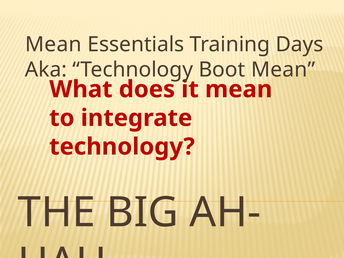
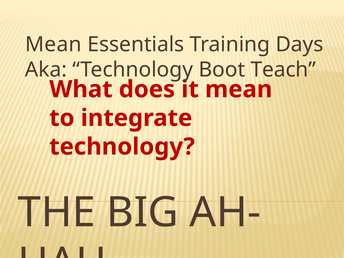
Boot Mean: Mean -> Teach (283, 70)
